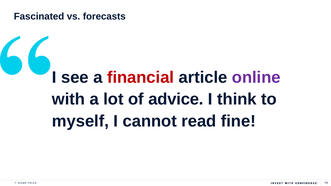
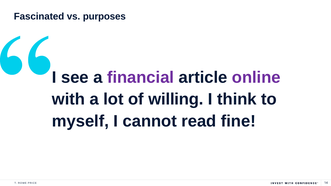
forecasts: forecasts -> purposes (104, 16)
financial colour: red -> purple (141, 78)
advice: advice -> willing (176, 99)
